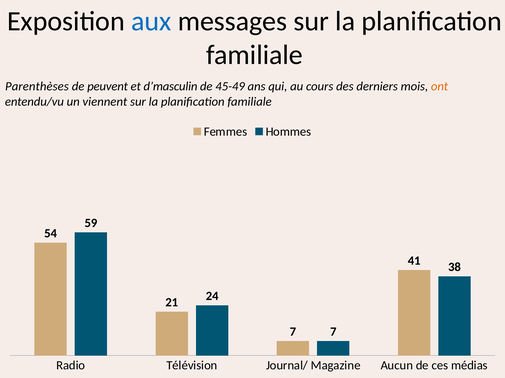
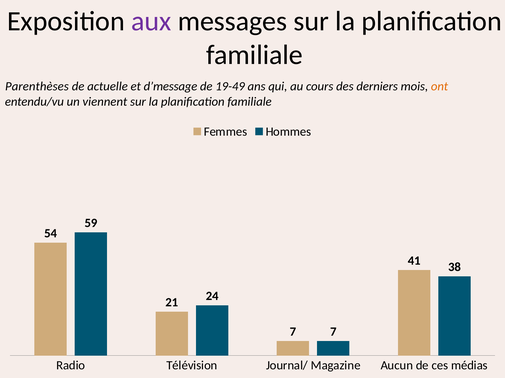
aux colour: blue -> purple (151, 21)
peuvent: peuvent -> actuelle (108, 87)
d’masculin: d’masculin -> d’message (170, 87)
45-49: 45-49 -> 19-49 (230, 87)
